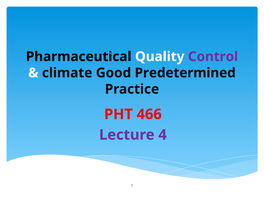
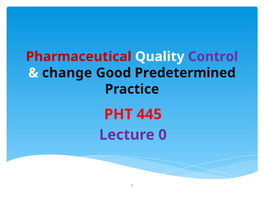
Pharmaceutical colour: black -> red (79, 57)
climate: climate -> change (67, 73)
466: 466 -> 445 (149, 114)
4: 4 -> 0 (163, 135)
